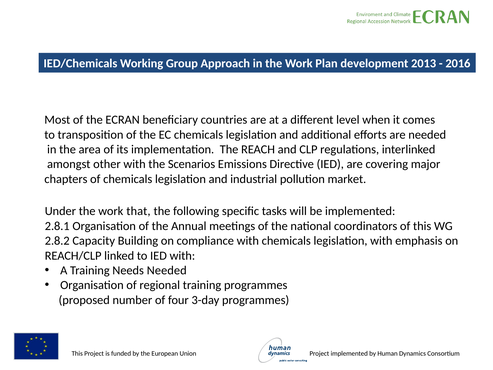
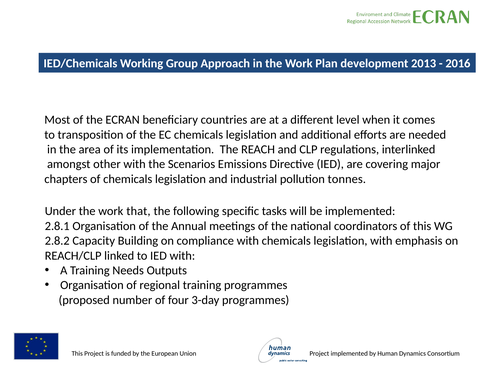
market: market -> tonnes (347, 179)
Needs Needed: Needed -> Outputs (167, 270)
